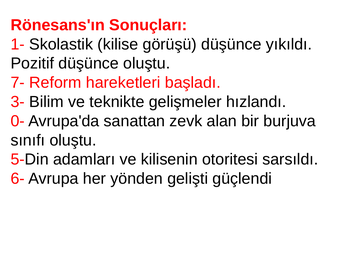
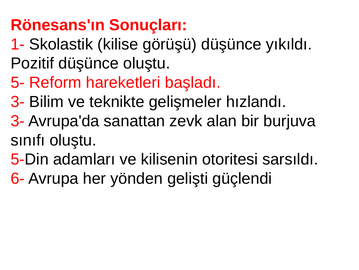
7-: 7- -> 5- (18, 82)
0-: 0- -> 3- (18, 121)
